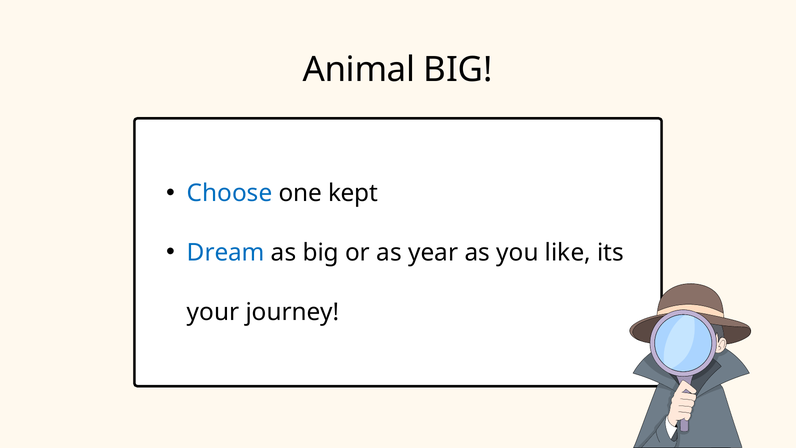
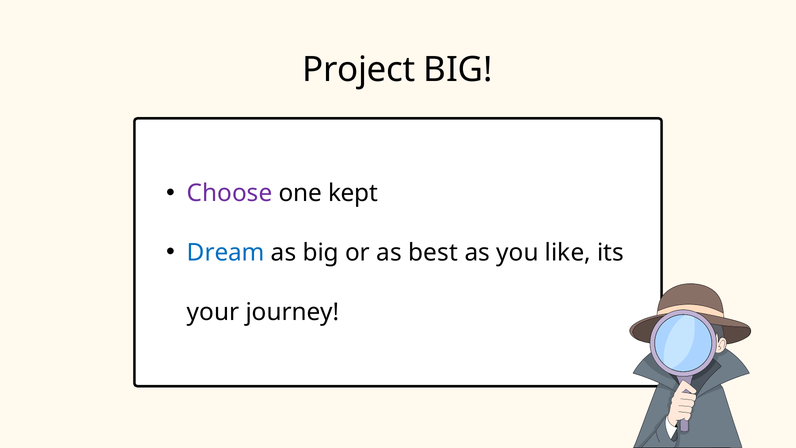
Animal: Animal -> Project (359, 70)
Choose colour: blue -> purple (230, 193)
year: year -> best (433, 253)
